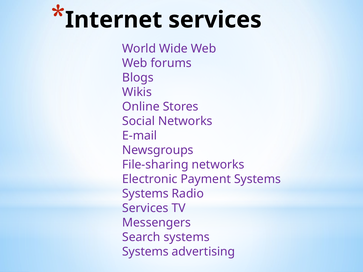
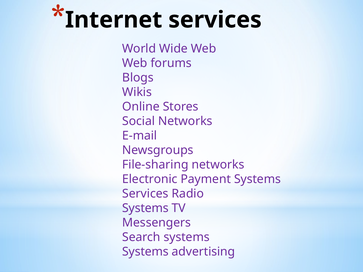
Systems: Systems -> Services (145, 194)
Services: Services -> Systems (145, 208)
